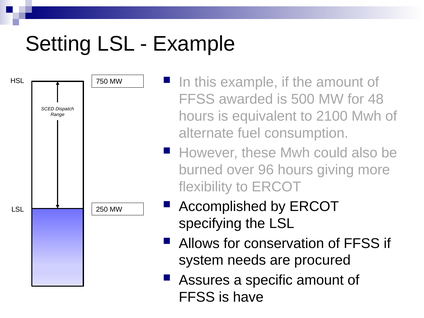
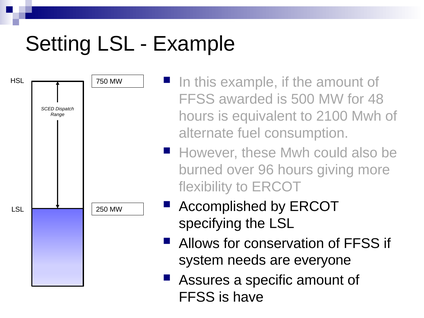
procured: procured -> everyone (323, 260)
